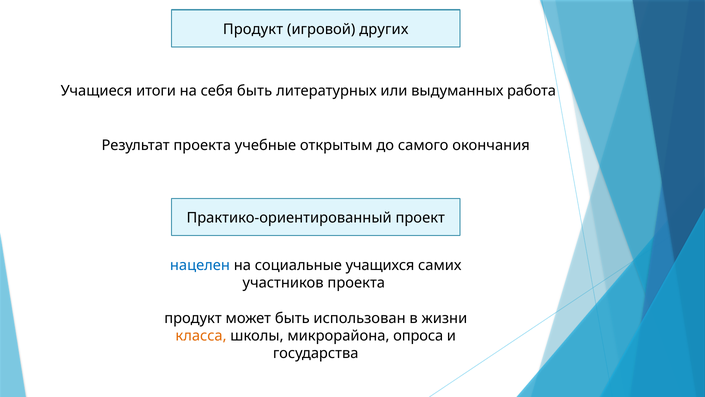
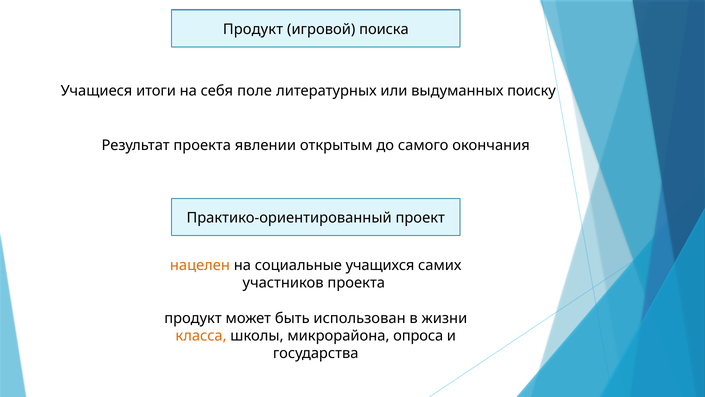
других: других -> поиска (384, 29)
себя быть: быть -> поле (255, 91)
работа: работа -> поиску (531, 91)
учебные: учебные -> явлении (265, 145)
нацелен colour: blue -> orange (200, 265)
